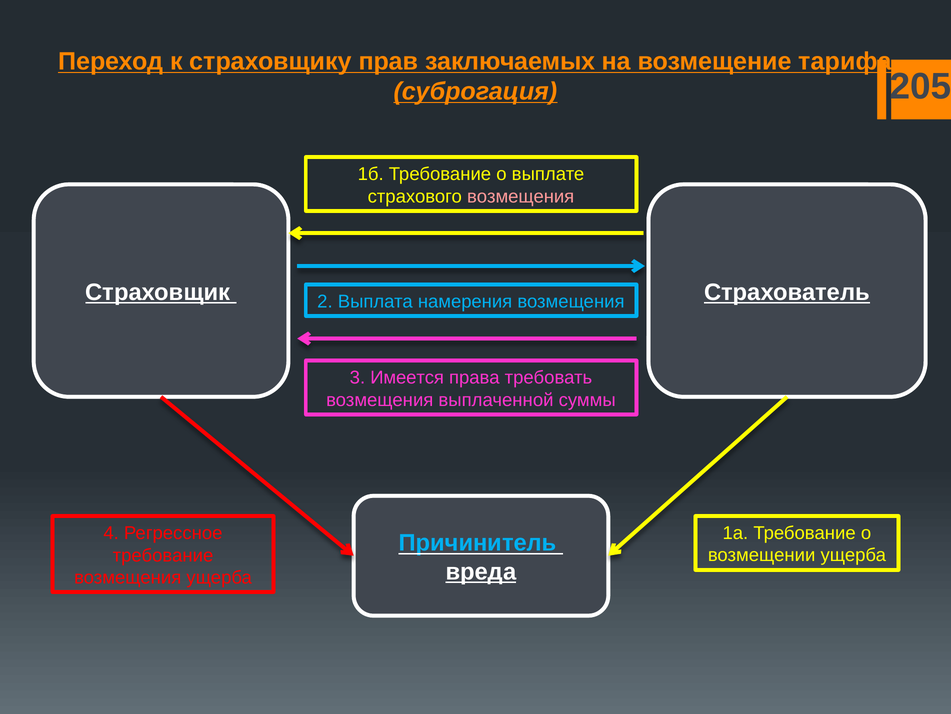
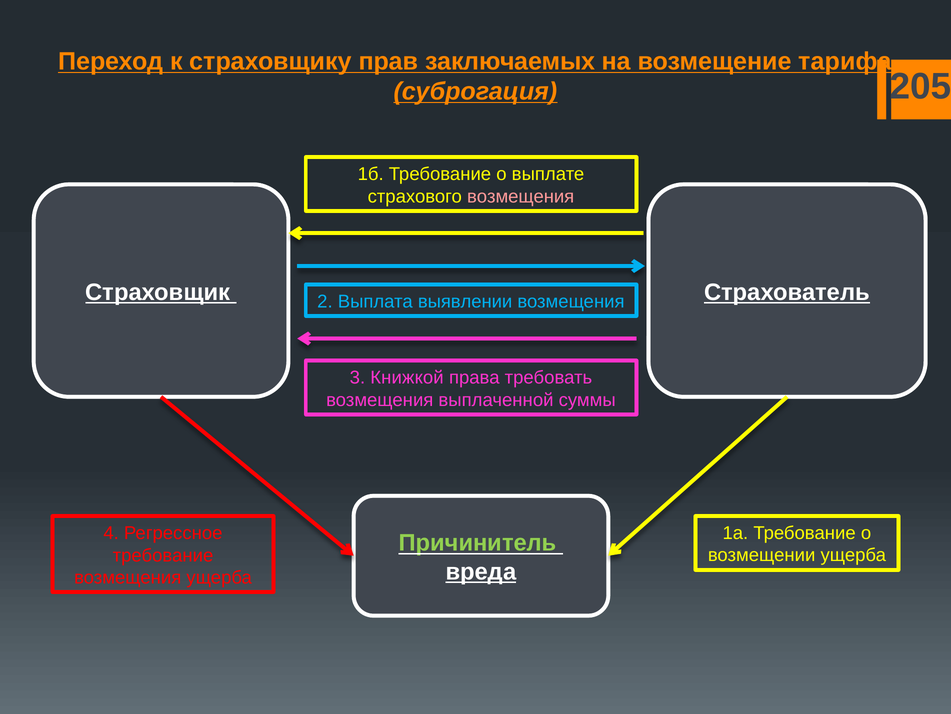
намерения: намерения -> выявлении (465, 301)
Имеется: Имеется -> Книжкой (407, 377)
Причинитель colour: light blue -> light green (478, 543)
